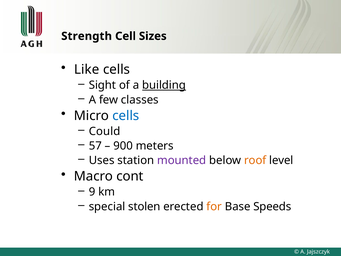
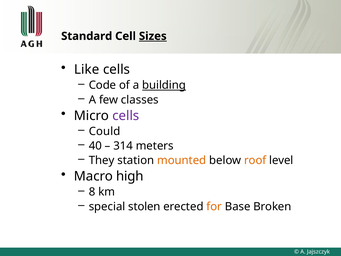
Strength: Strength -> Standard (87, 36)
Sizes underline: none -> present (153, 36)
Sight: Sight -> Code (102, 85)
cells colour: blue -> purple (126, 116)
57: 57 -> 40 (95, 146)
900: 900 -> 314 (123, 146)
Uses: Uses -> They (102, 160)
mounted colour: purple -> orange (182, 160)
cont: cont -> high (130, 176)
9: 9 -> 8 (92, 192)
Speeds: Speeds -> Broken (272, 206)
